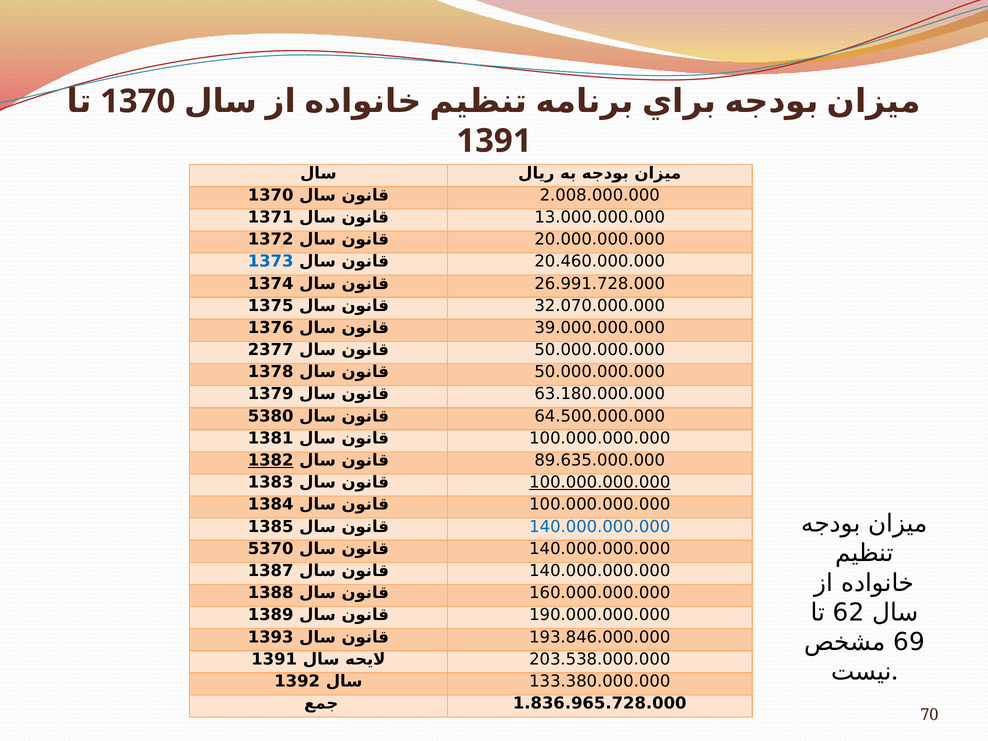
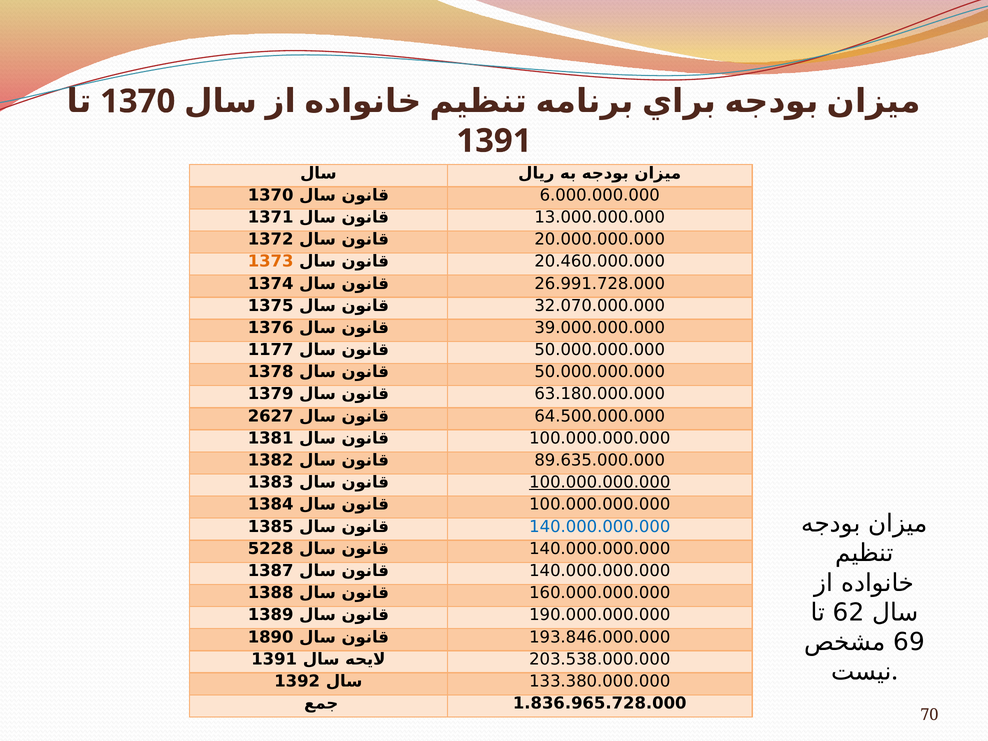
2.008.000.000: 2.008.000.000 -> 6.000.000.000 (600, 195)
1373 colour: blue -> orange (271, 261)
2377: 2377 -> 1177 (271, 350)
5380: 5380 -> 2627 (271, 416)
1382 underline: present -> none (271, 460)
5370: 5370 -> 5228 (271, 549)
1393: 1393 -> 1890 (271, 637)
